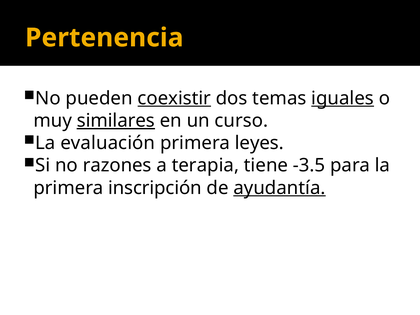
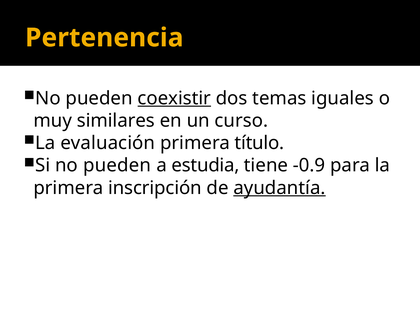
iguales underline: present -> none (343, 98)
similares underline: present -> none (116, 121)
leyes: leyes -> título (259, 143)
Si no razones: razones -> pueden (117, 165)
terapia: terapia -> estudia (205, 165)
-3.5: -3.5 -> -0.9 (309, 165)
